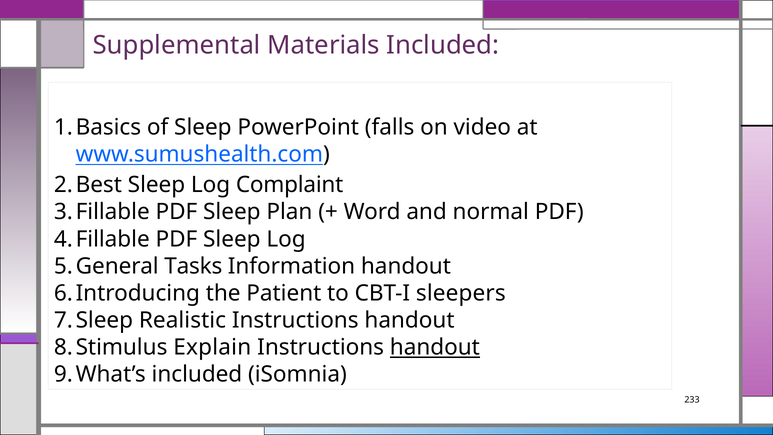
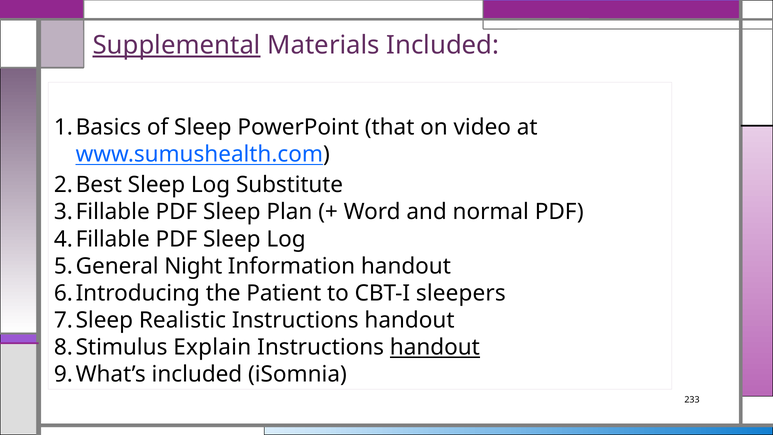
Supplemental underline: none -> present (177, 45)
falls: falls -> that (390, 127)
Complaint: Complaint -> Substitute (290, 185)
Tasks: Tasks -> Night (193, 266)
